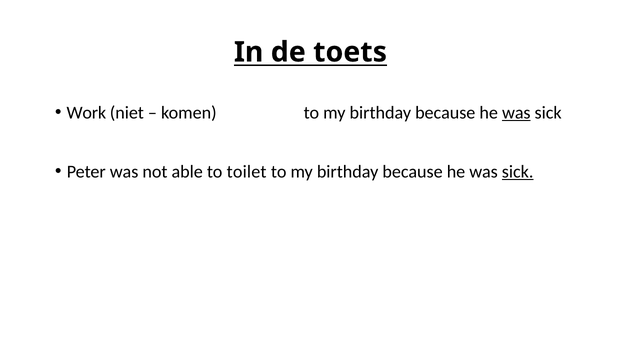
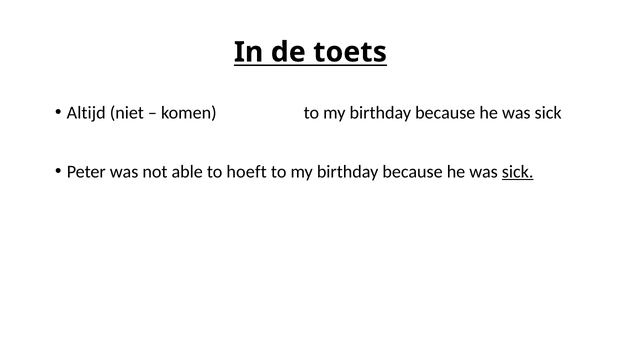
Work: Work -> Altijd (86, 113)
was underline: present -> none (516, 113)
toilet: toilet -> hoeft (247, 172)
